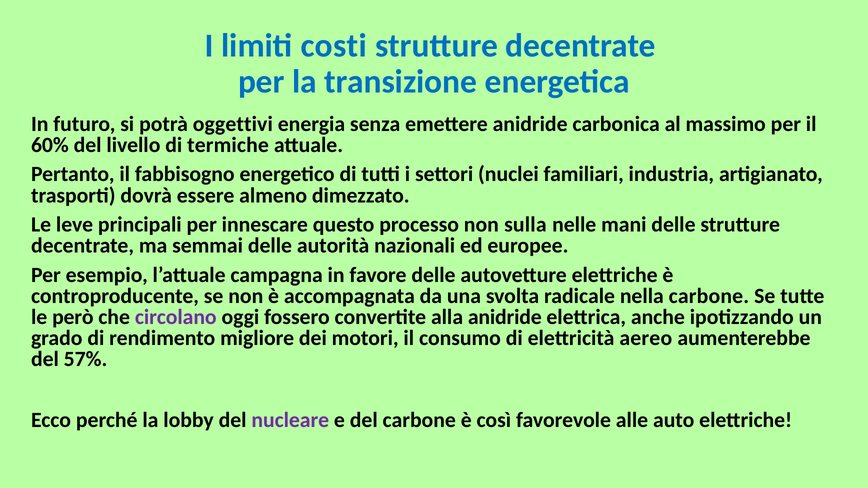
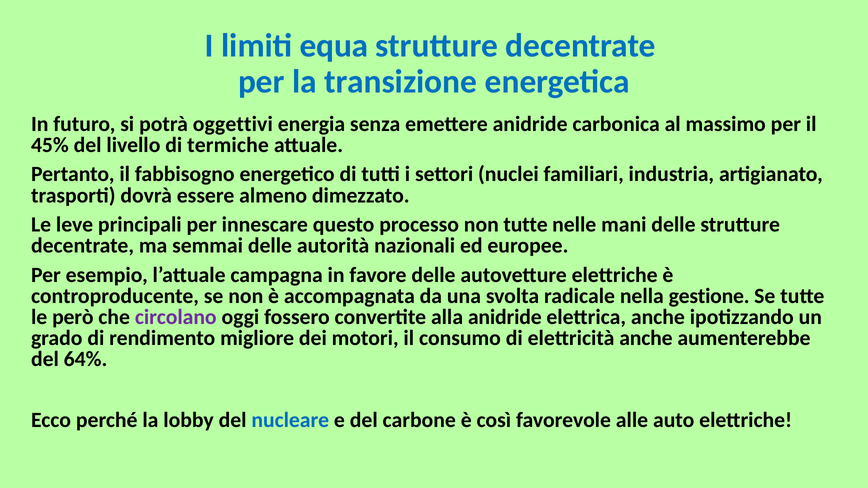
costi: costi -> equa (334, 46)
60%: 60% -> 45% (50, 145)
non sulla: sulla -> tutte (526, 225)
nella carbone: carbone -> gestione (709, 296)
elettricità aereo: aereo -> anche (646, 338)
57%: 57% -> 64% (86, 359)
nucleare colour: purple -> blue (290, 420)
